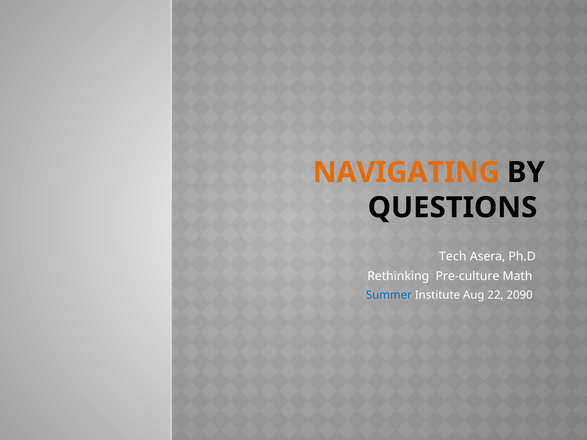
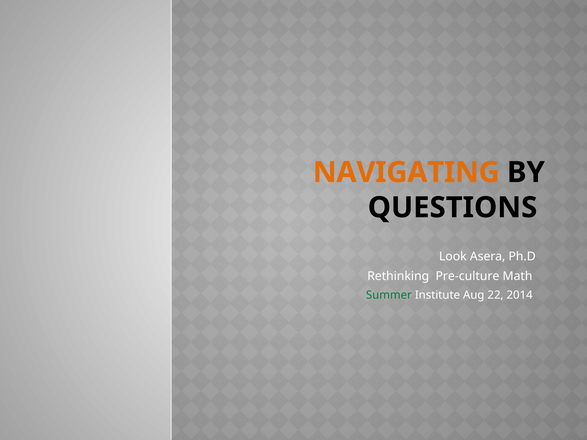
Tech: Tech -> Look (453, 257)
Summer colour: blue -> green (389, 295)
2090: 2090 -> 2014 (520, 295)
